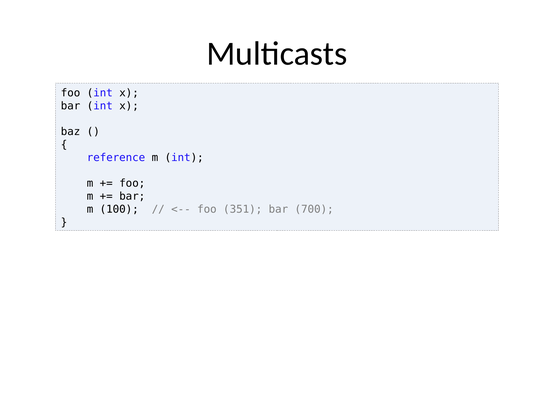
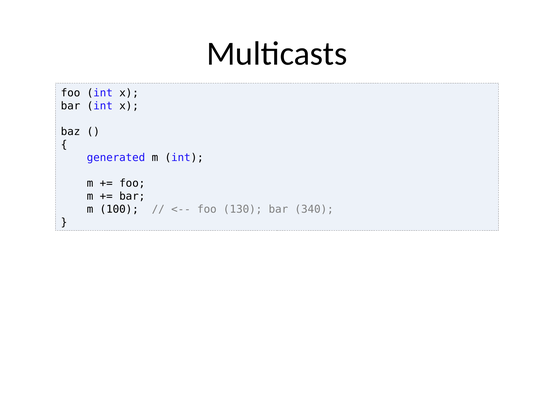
reference: reference -> generated (116, 158)
351: 351 -> 130 (243, 209)
700: 700 -> 340 (314, 209)
